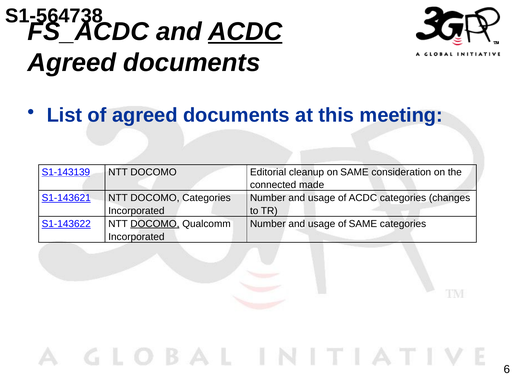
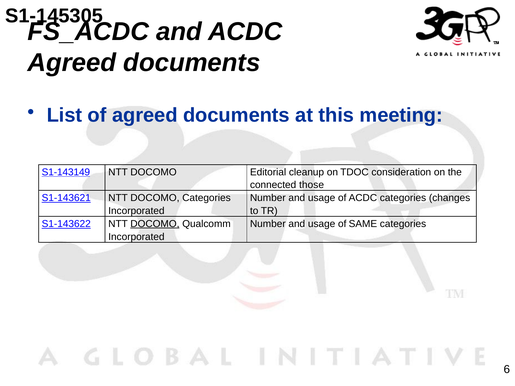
S1-564738: S1-564738 -> S1-145305 (54, 16)
ACDC underline: present -> none (245, 32)
S1-143139: S1-143139 -> S1-143149 (66, 172)
on SAME: SAME -> TDOC (354, 172)
made: made -> those (312, 185)
